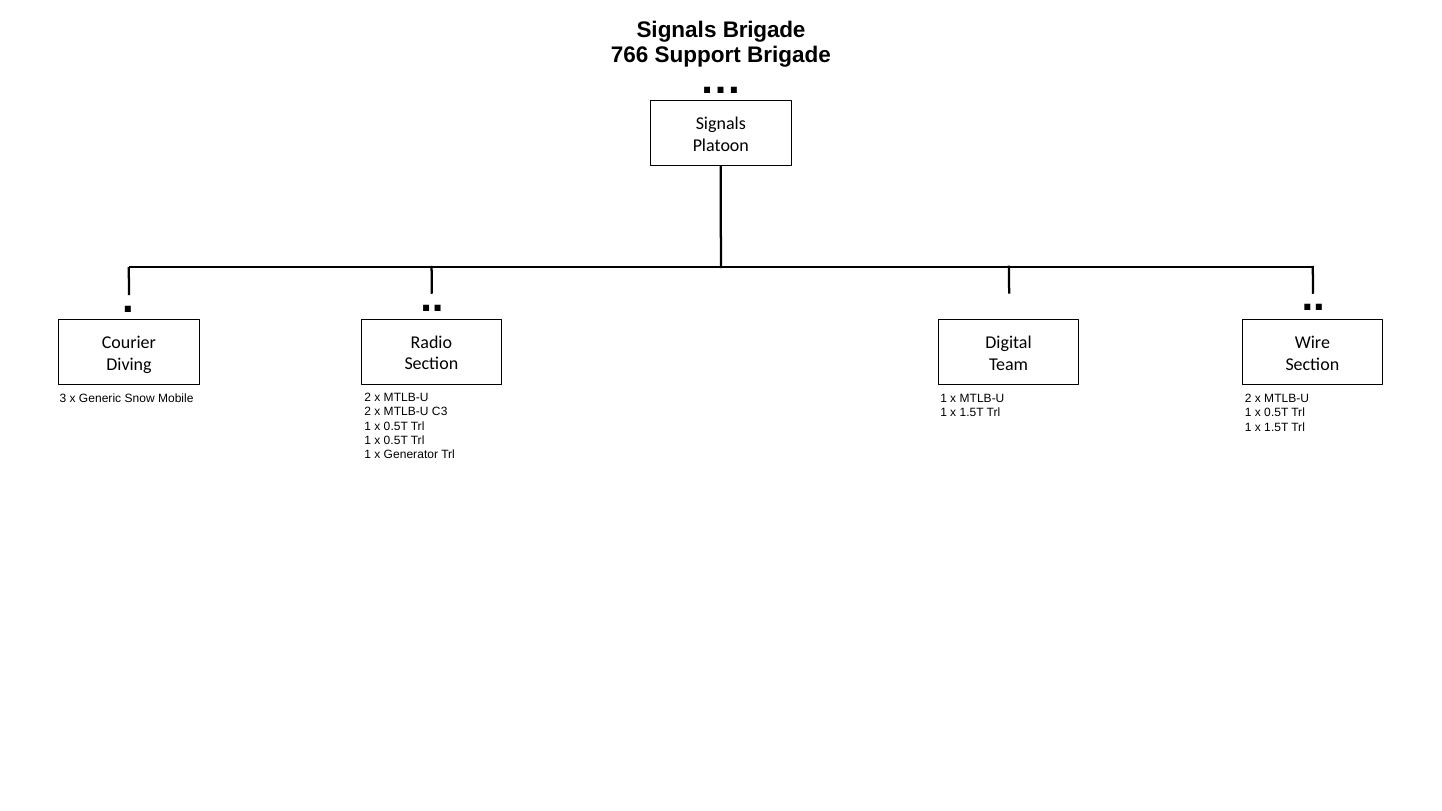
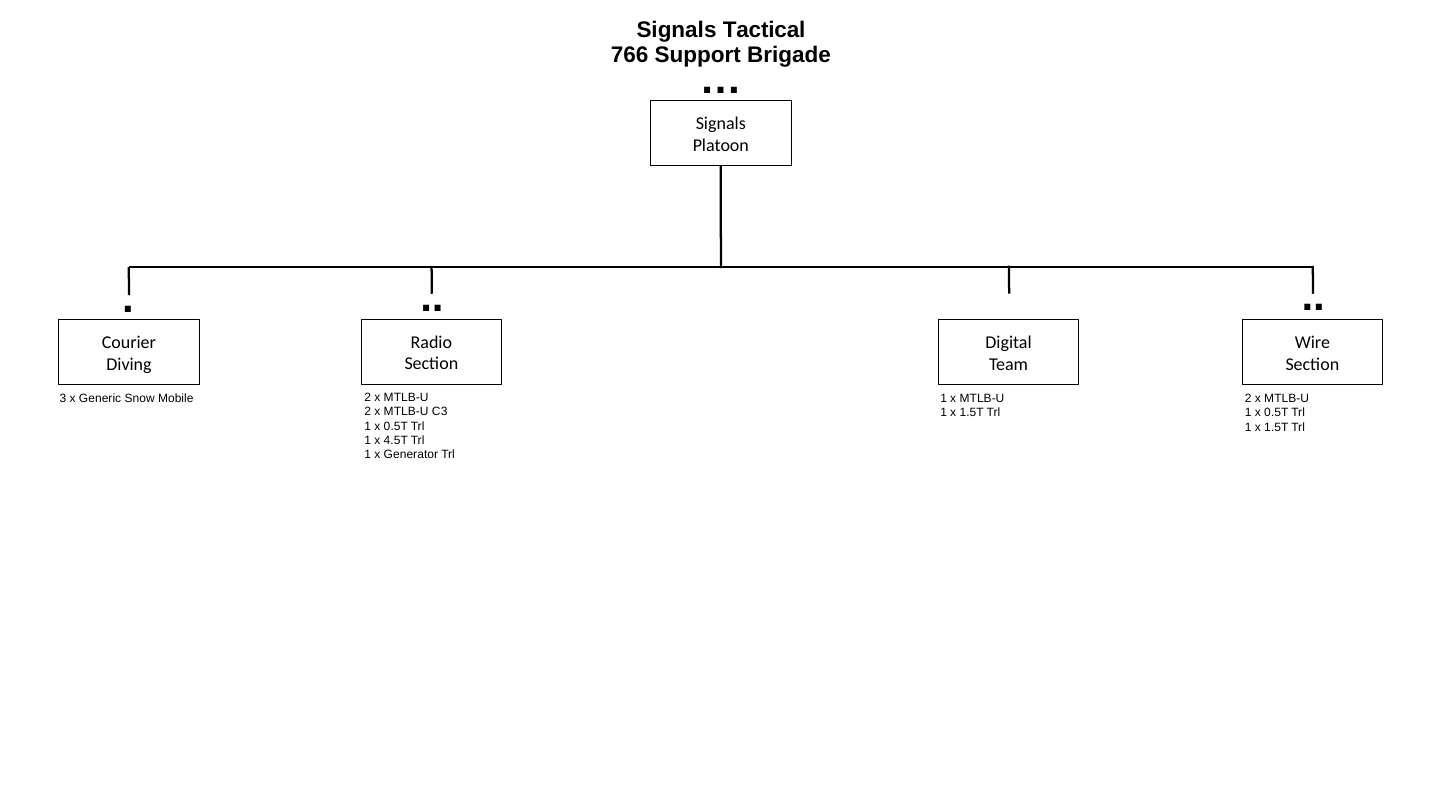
Signals Brigade: Brigade -> Tactical (764, 30)
0.5T: 0.5T -> 4.5T (396, 441)
